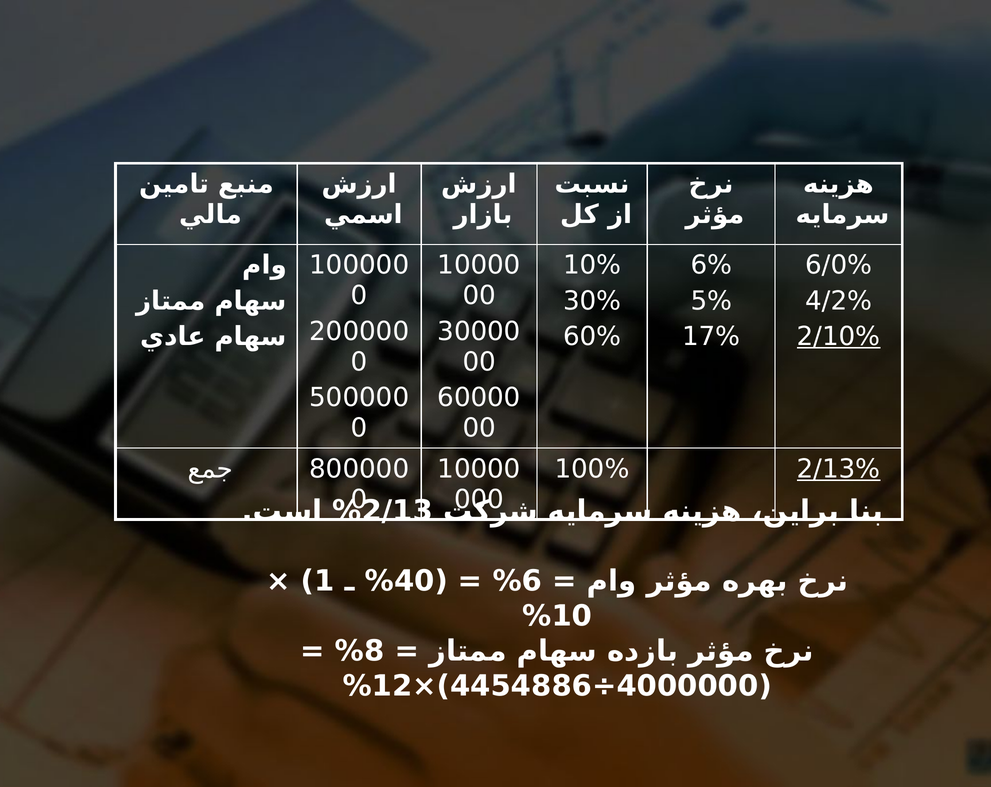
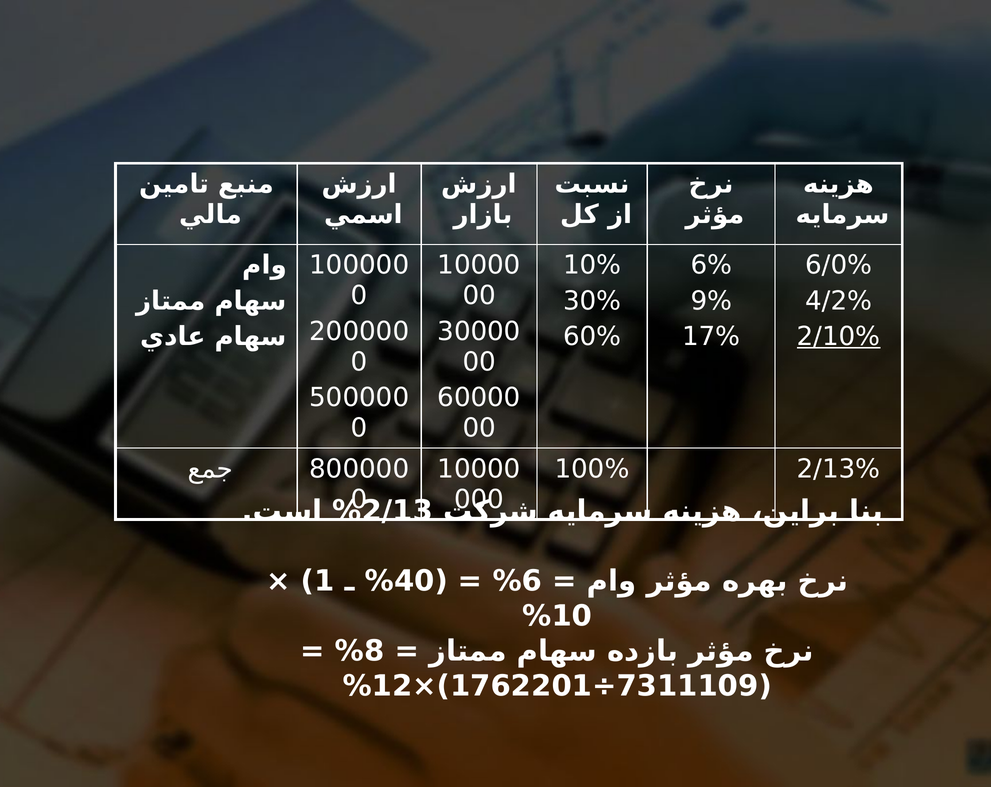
5%: 5% -> 9% (711, 301)
2/13% underline: present -> none (839, 469)
4454886: 4454886 -> 1762201 (521, 686)
4000000: 4000000 -> 7311109 (688, 686)
